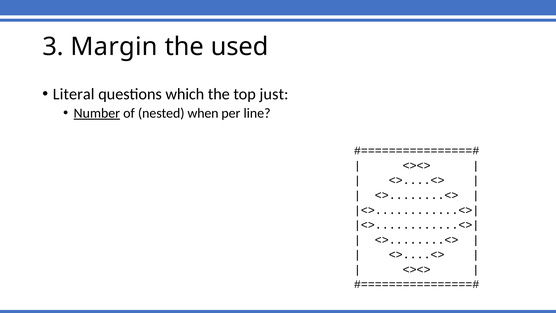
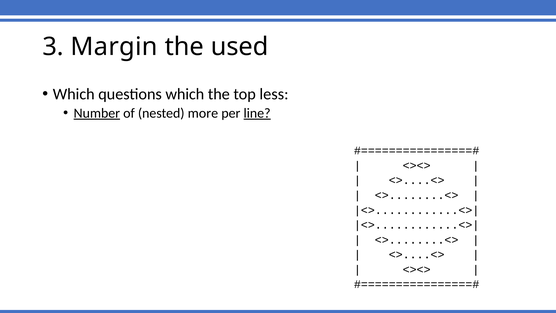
Literal: Literal -> Which (74, 94)
just: just -> less (274, 94)
when: when -> more (203, 113)
line underline: none -> present (257, 113)
